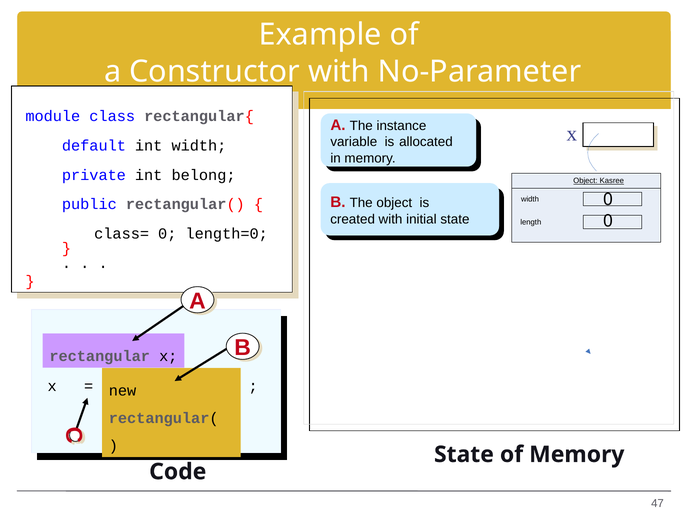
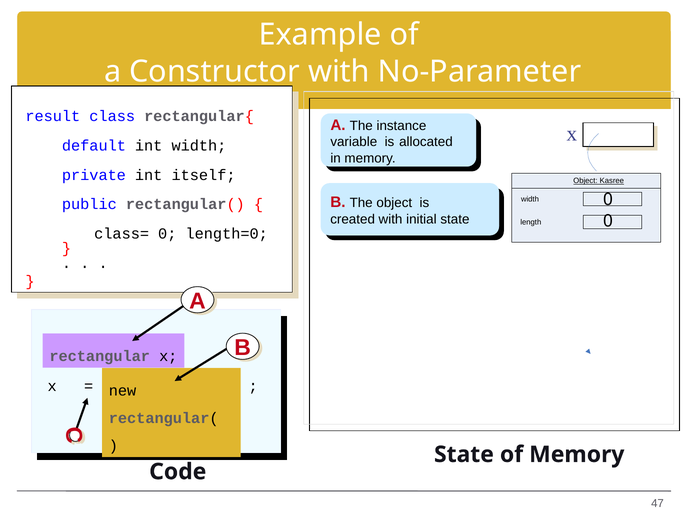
module: module -> result (53, 116)
belong: belong -> itself (204, 175)
